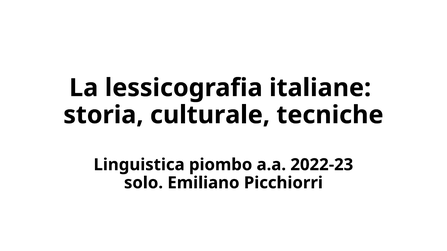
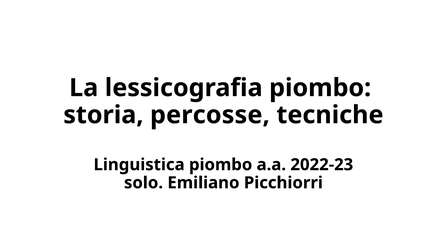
lessicografia italiane: italiane -> piombo (320, 88)
culturale: culturale -> percosse (210, 115)
